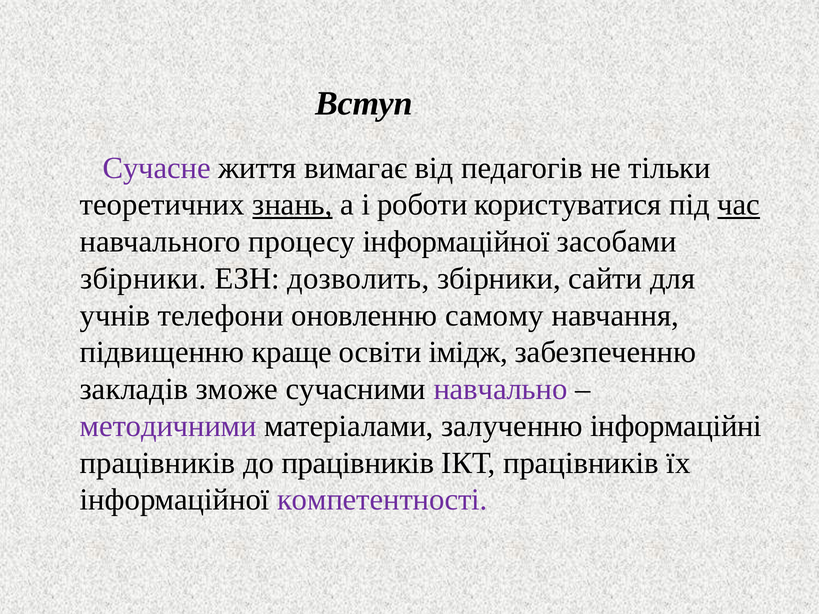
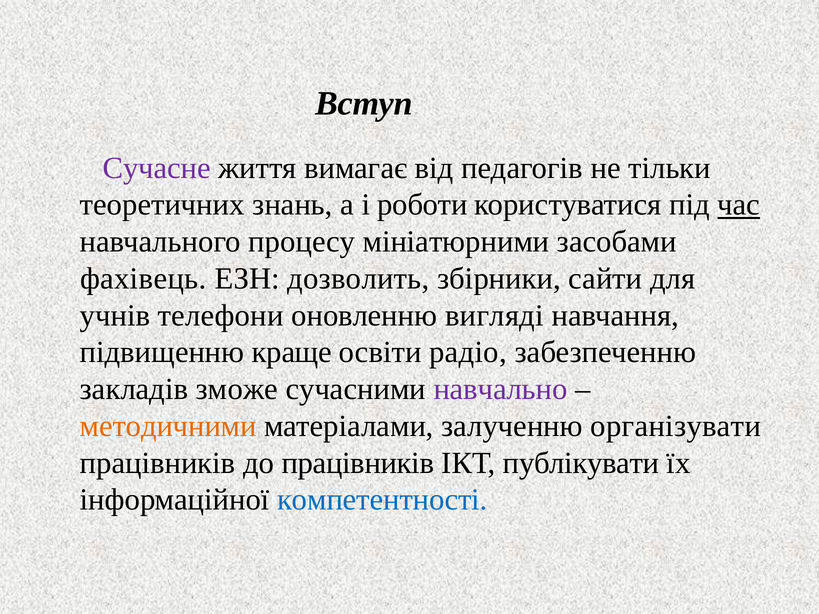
знань underline: present -> none (293, 205)
процесу інформаційної: інформаційної -> мініатюрними (456, 242)
збірники: збірники -> фахівець (143, 279)
самому: самому -> вигляді (494, 316)
імідж: імідж -> радіо (468, 352)
методичними colour: purple -> orange (168, 426)
інформаційні: інформаційні -> організувати (676, 426)
ІКТ працівників: працівників -> публікувати (581, 463)
компетентності colour: purple -> blue (382, 500)
